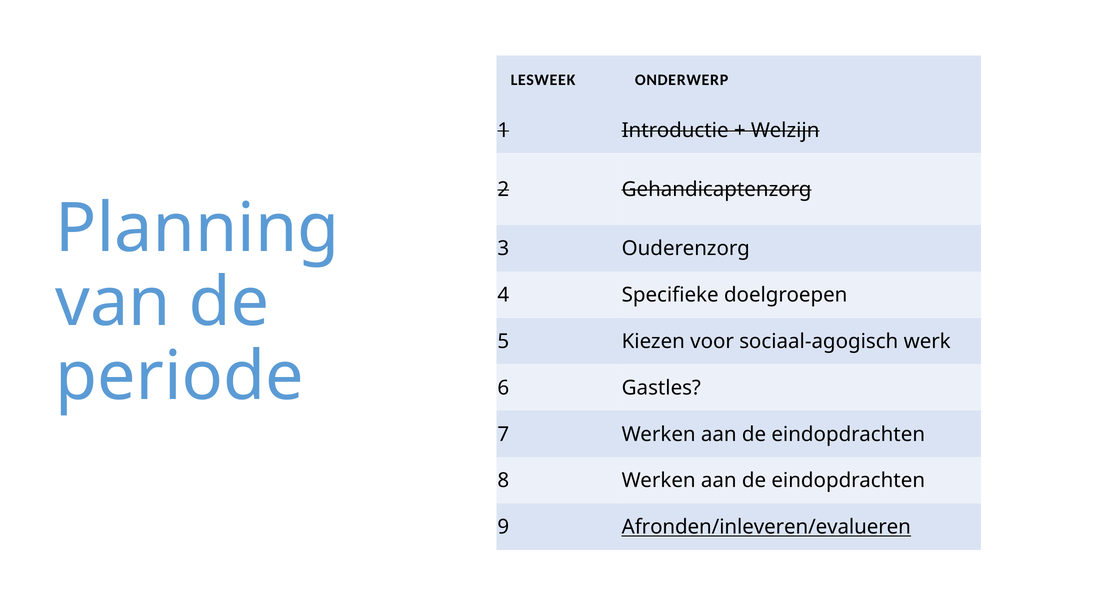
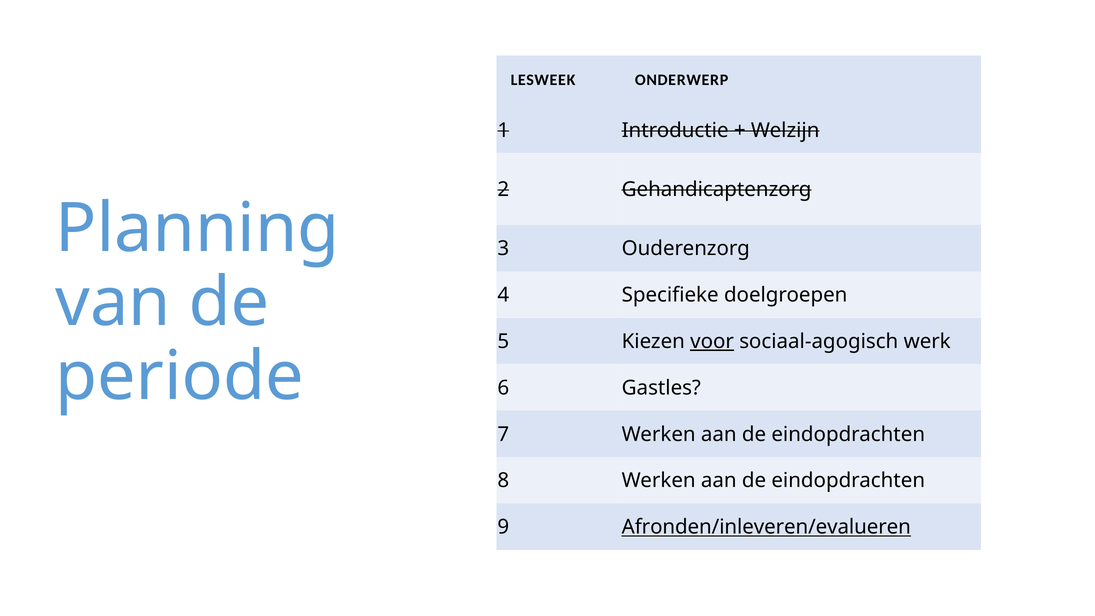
voor underline: none -> present (712, 341)
